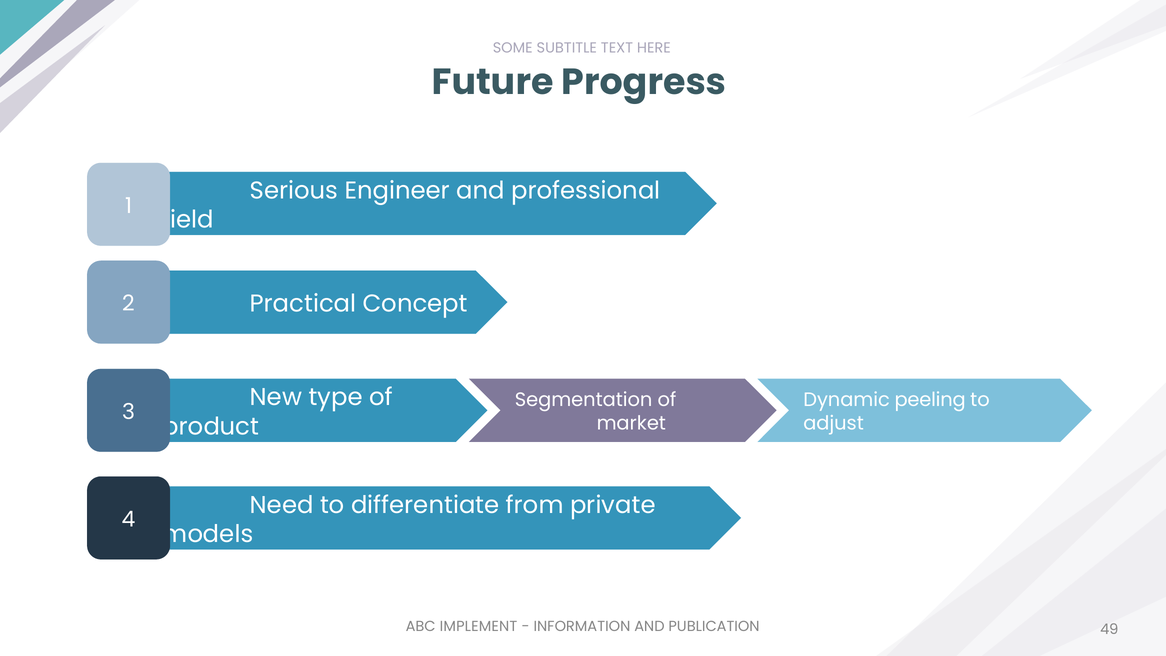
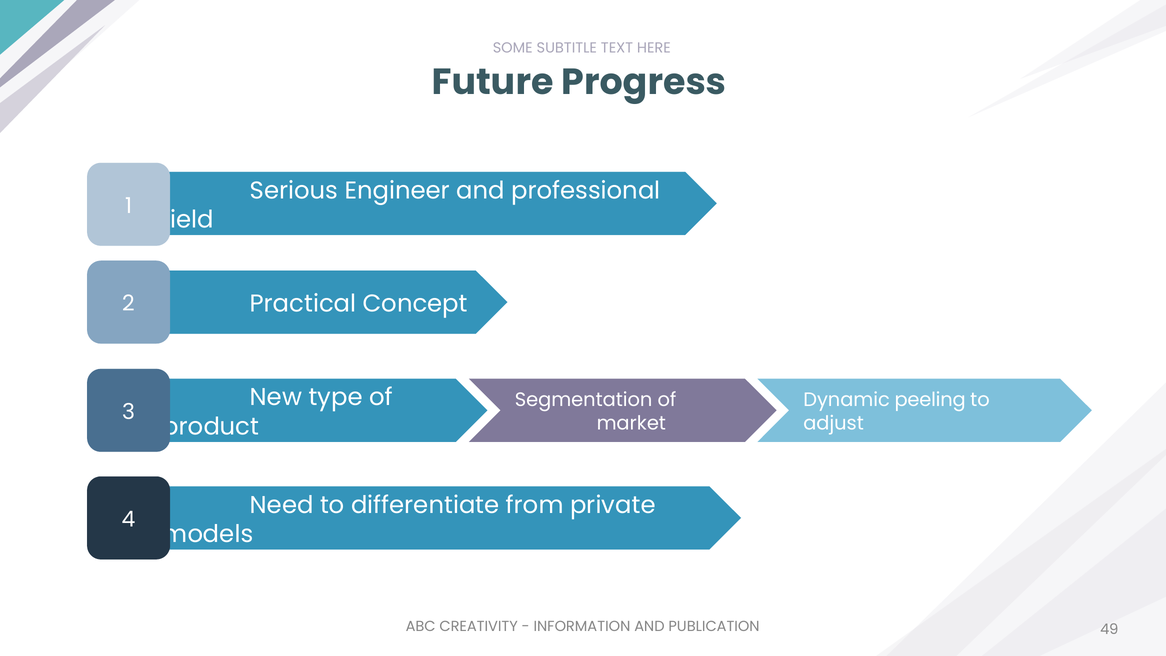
IMPLEMENT: IMPLEMENT -> CREATIVITY (479, 626)
